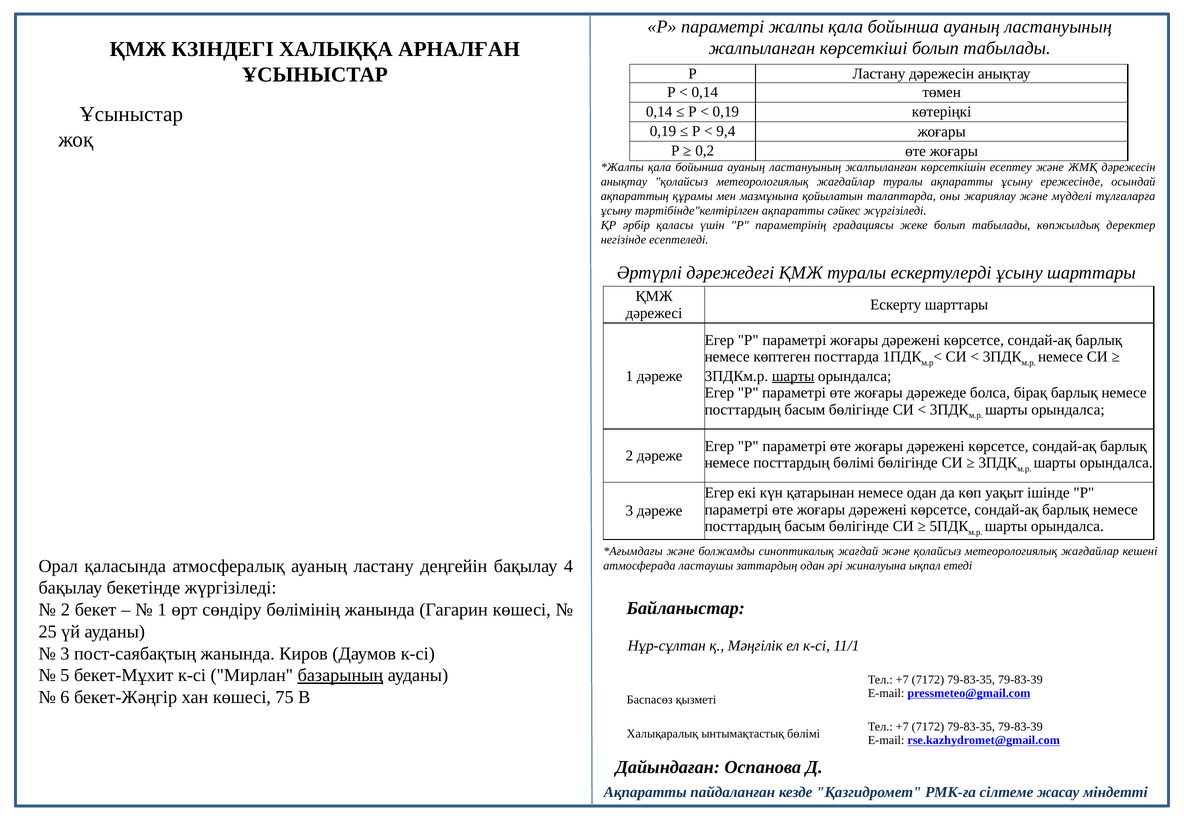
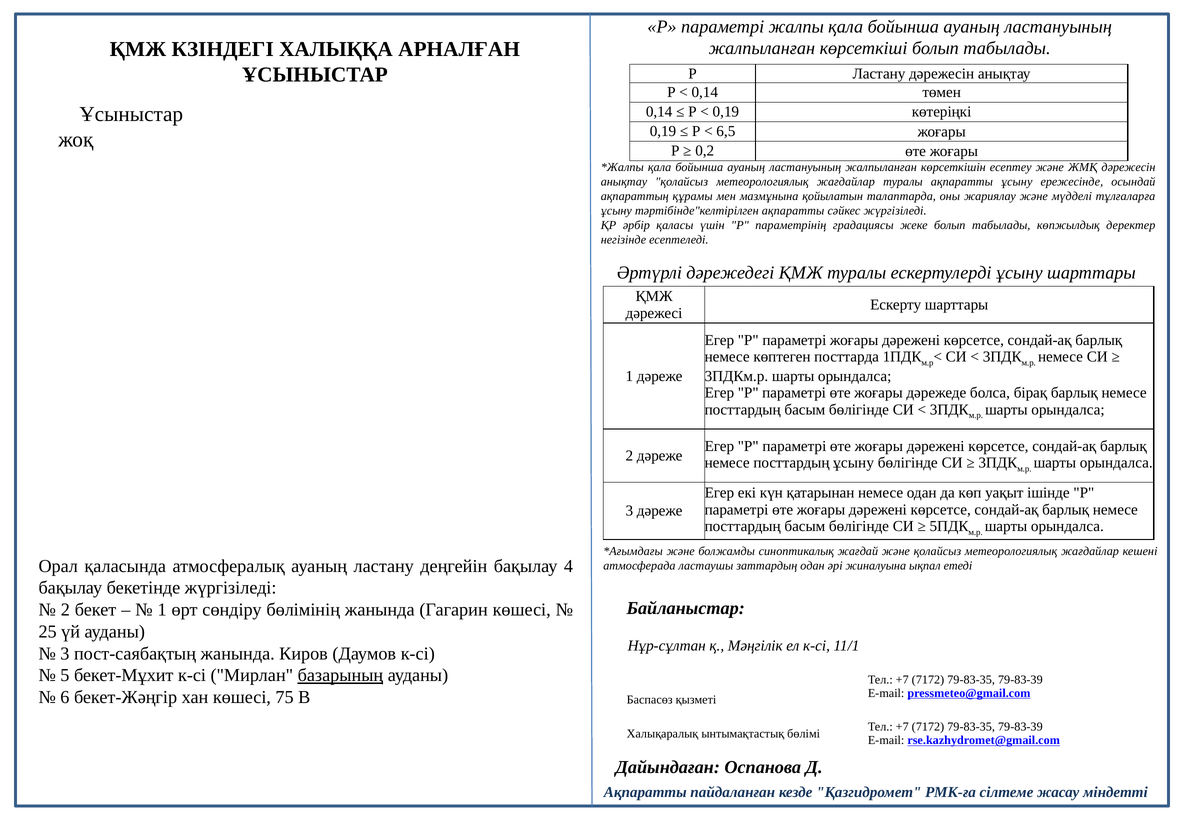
9,4: 9,4 -> 6,5 (726, 131)
шарты underline: present -> none (793, 376)
посттардың бөлімі: бөлімі -> ұсыну (854, 463)
